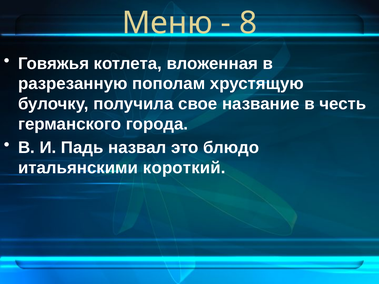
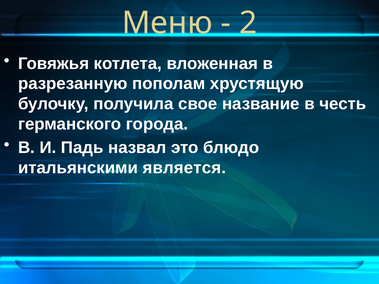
8: 8 -> 2 (248, 23)
короткий: короткий -> является (184, 168)
